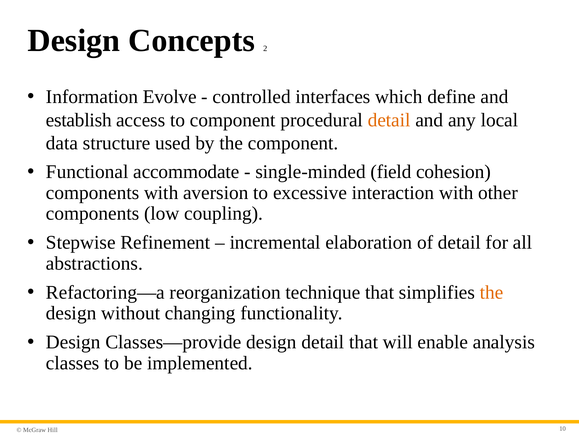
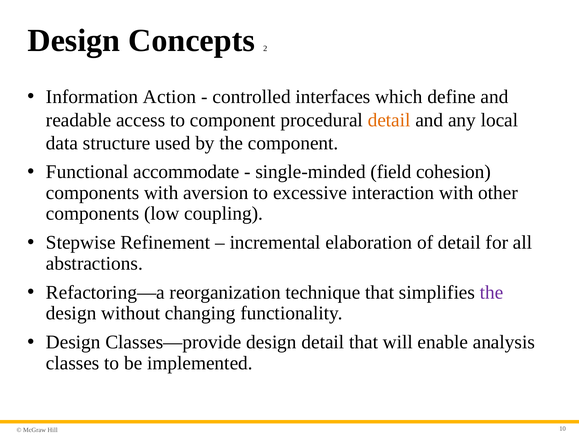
Evolve: Evolve -> Action (170, 97)
establish: establish -> readable (79, 120)
the colour: orange -> purple (492, 292)
